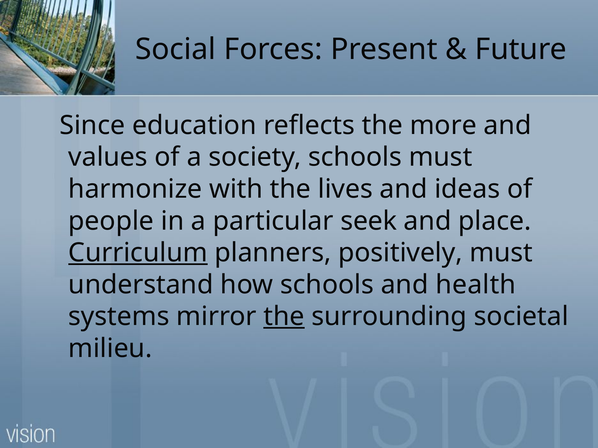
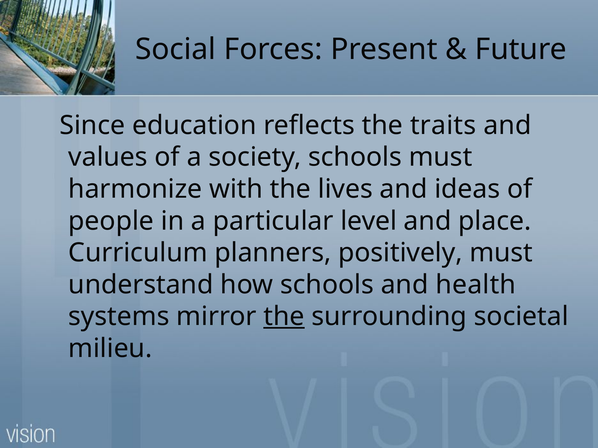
more: more -> traits (443, 125)
seek: seek -> level (369, 221)
Curriculum underline: present -> none (138, 253)
